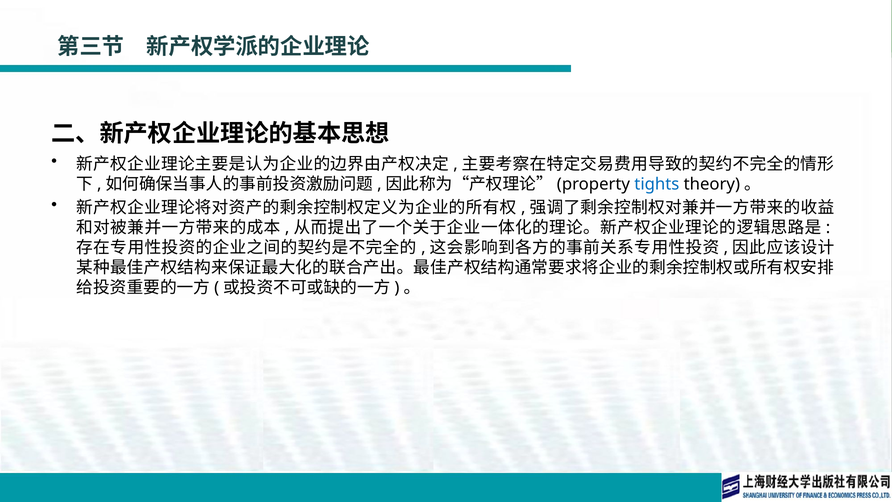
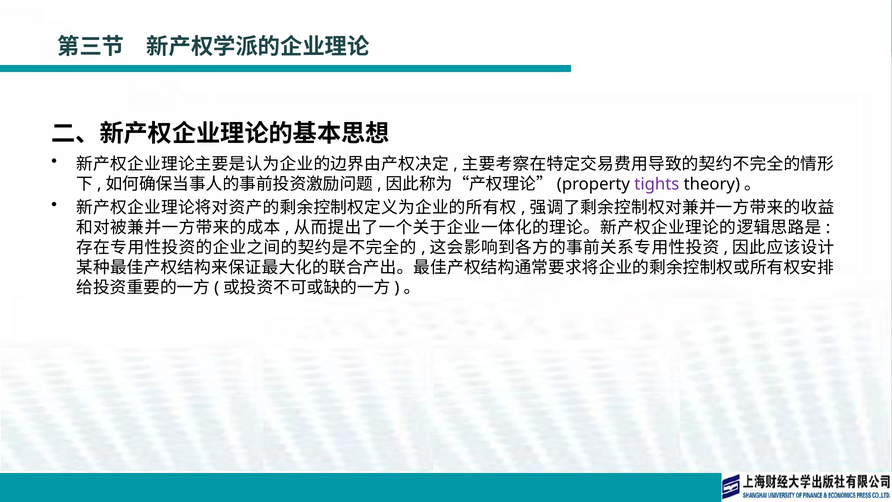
tights colour: blue -> purple (657, 184)
